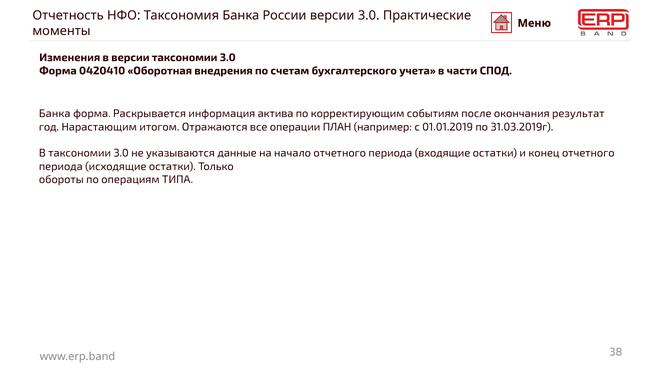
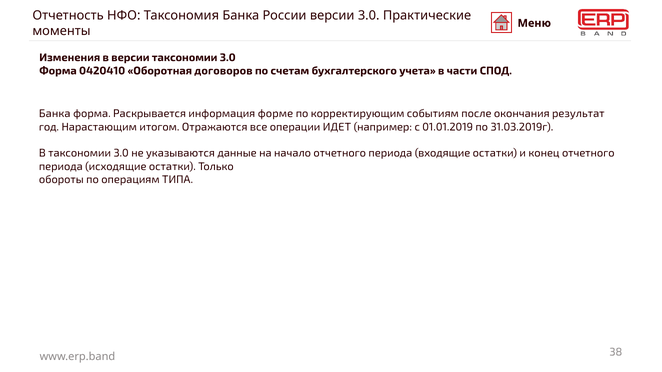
внедрения: внедрения -> договоров (223, 71)
актива: актива -> форме (275, 114)
ПЛАН: ПЛАН -> ИДЕТ (337, 127)
